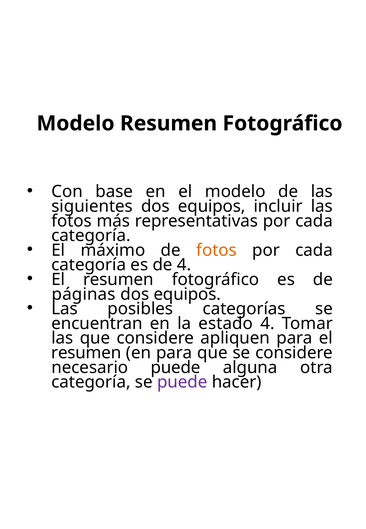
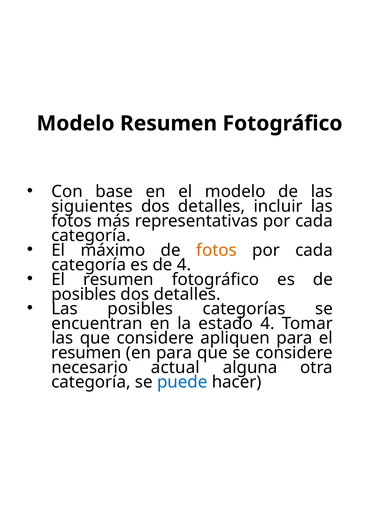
siguientes dos equipos: equipos -> detalles (212, 206)
páginas: páginas -> posibles (84, 294)
equipos: equipos -> detalles (187, 294)
necesario puede: puede -> actual (175, 367)
puede colour: purple -> blue (182, 382)
